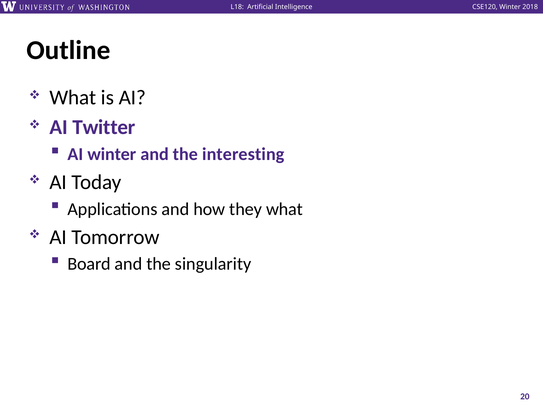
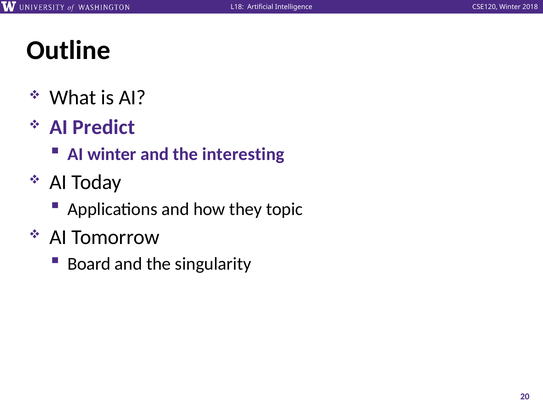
Twitter: Twitter -> Predict (104, 127)
they what: what -> topic (284, 209)
